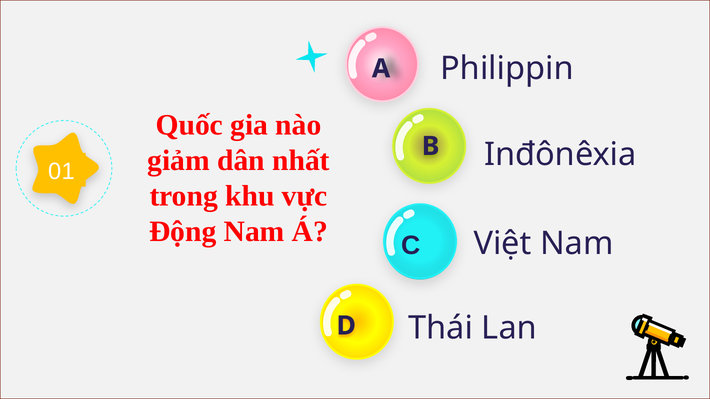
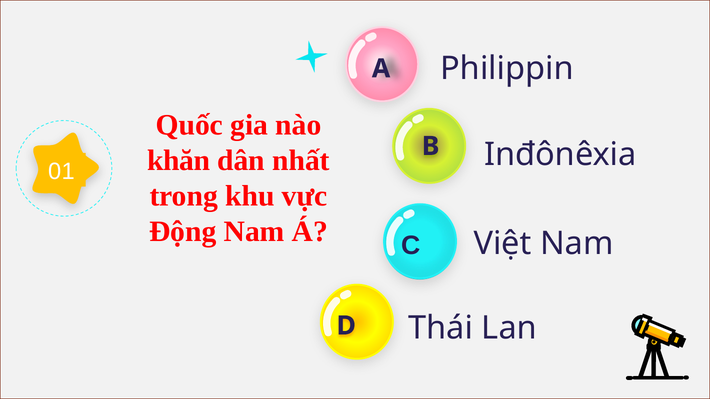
giảm: giảm -> khăn (179, 161)
